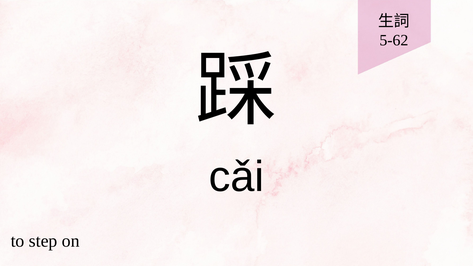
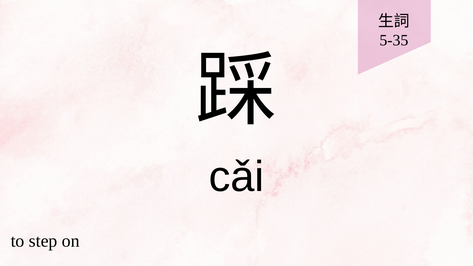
5-62: 5-62 -> 5-35 (394, 40)
